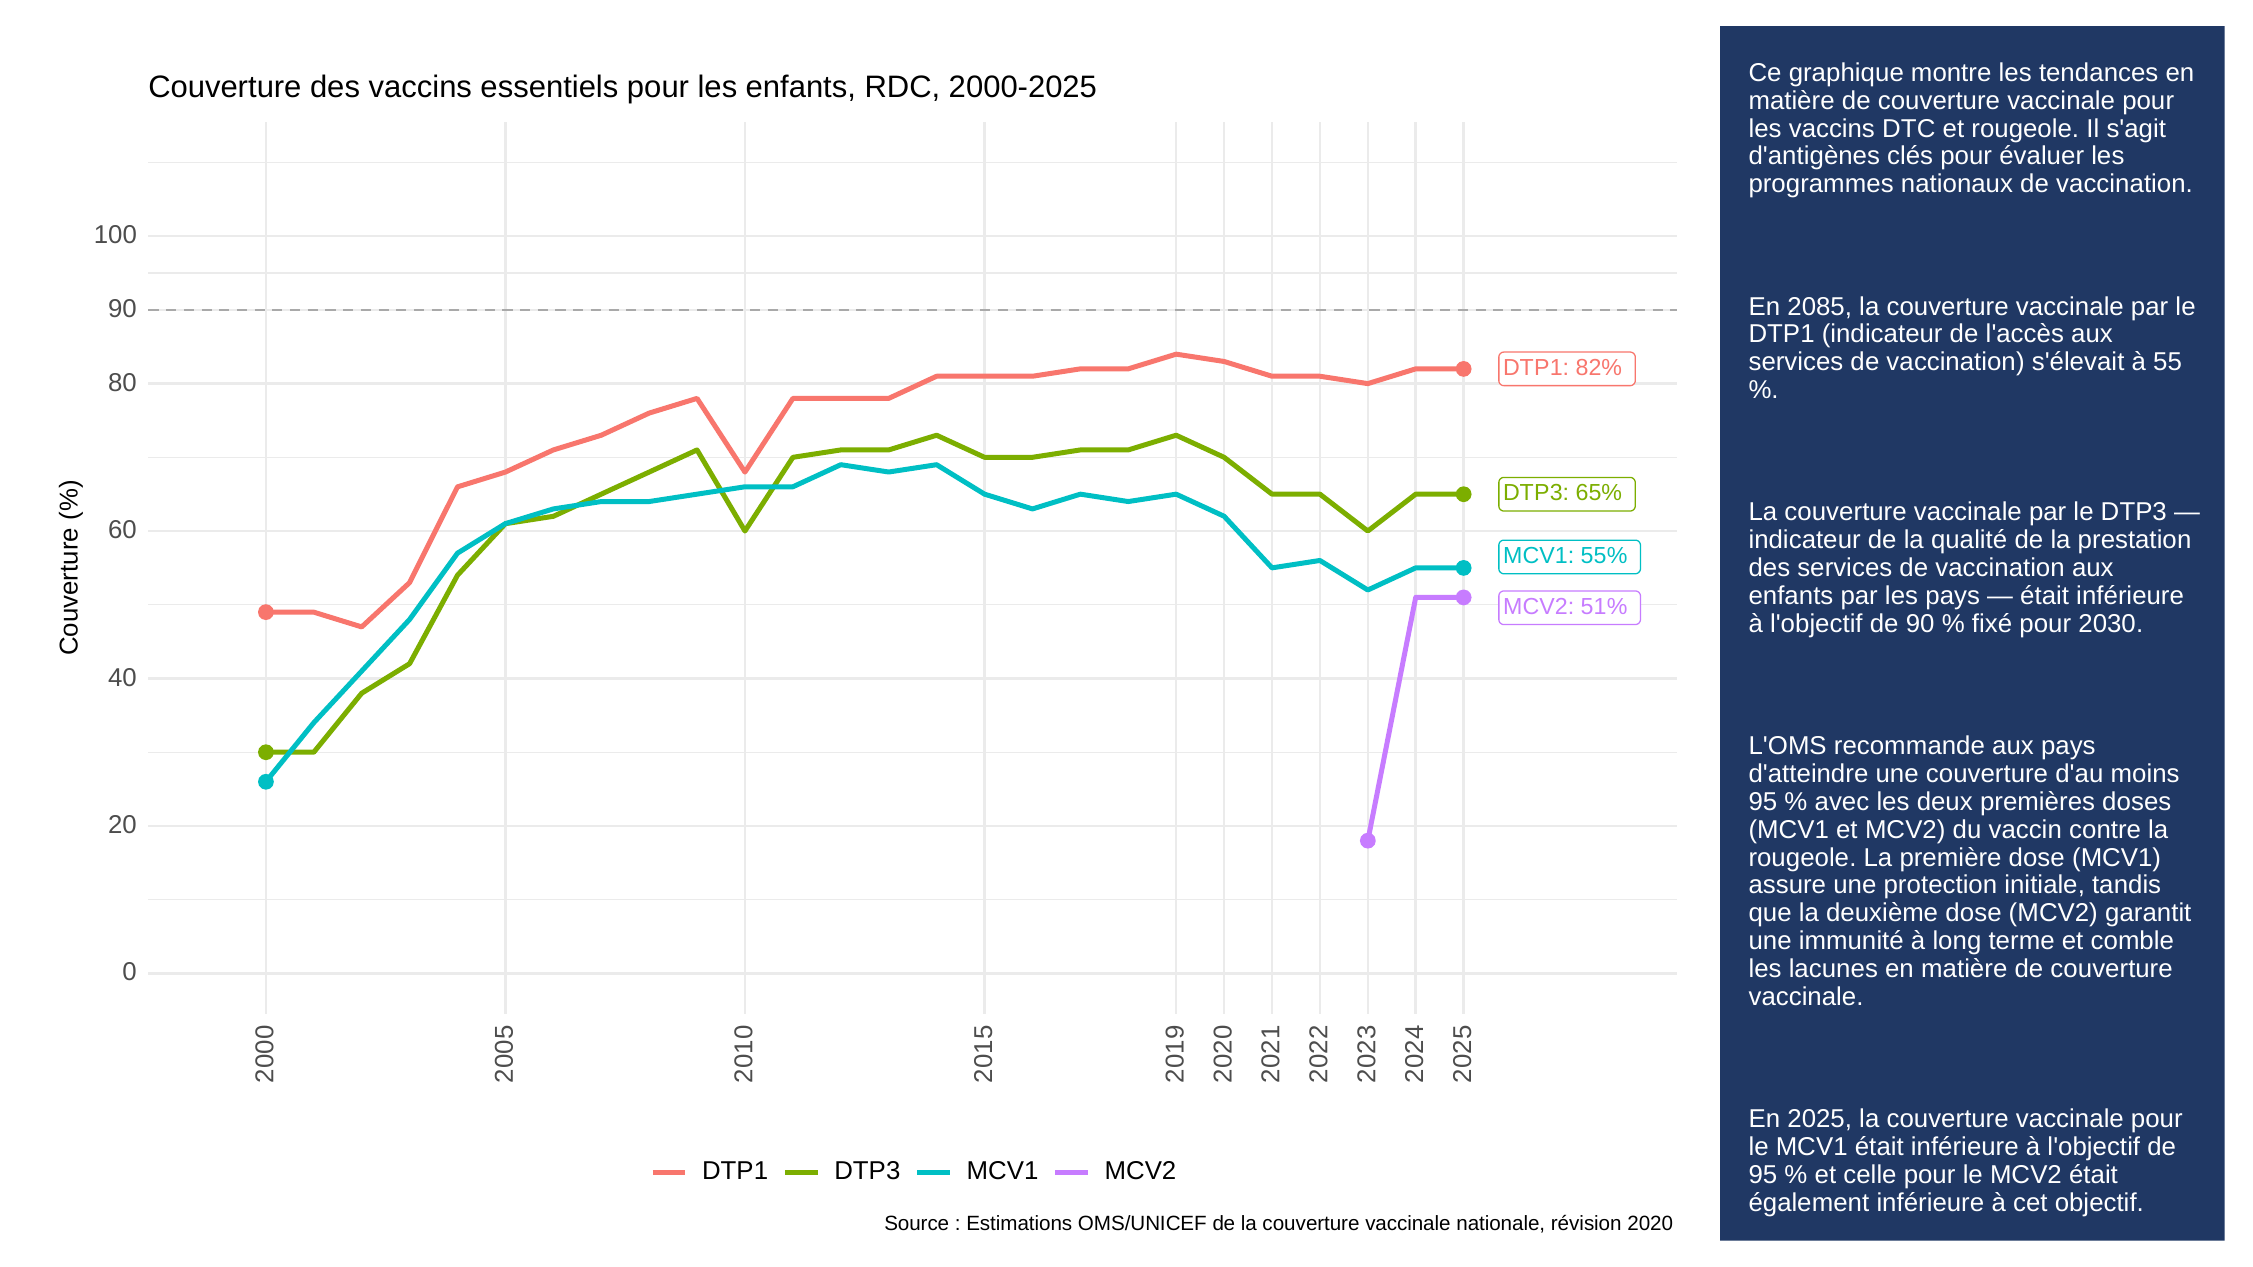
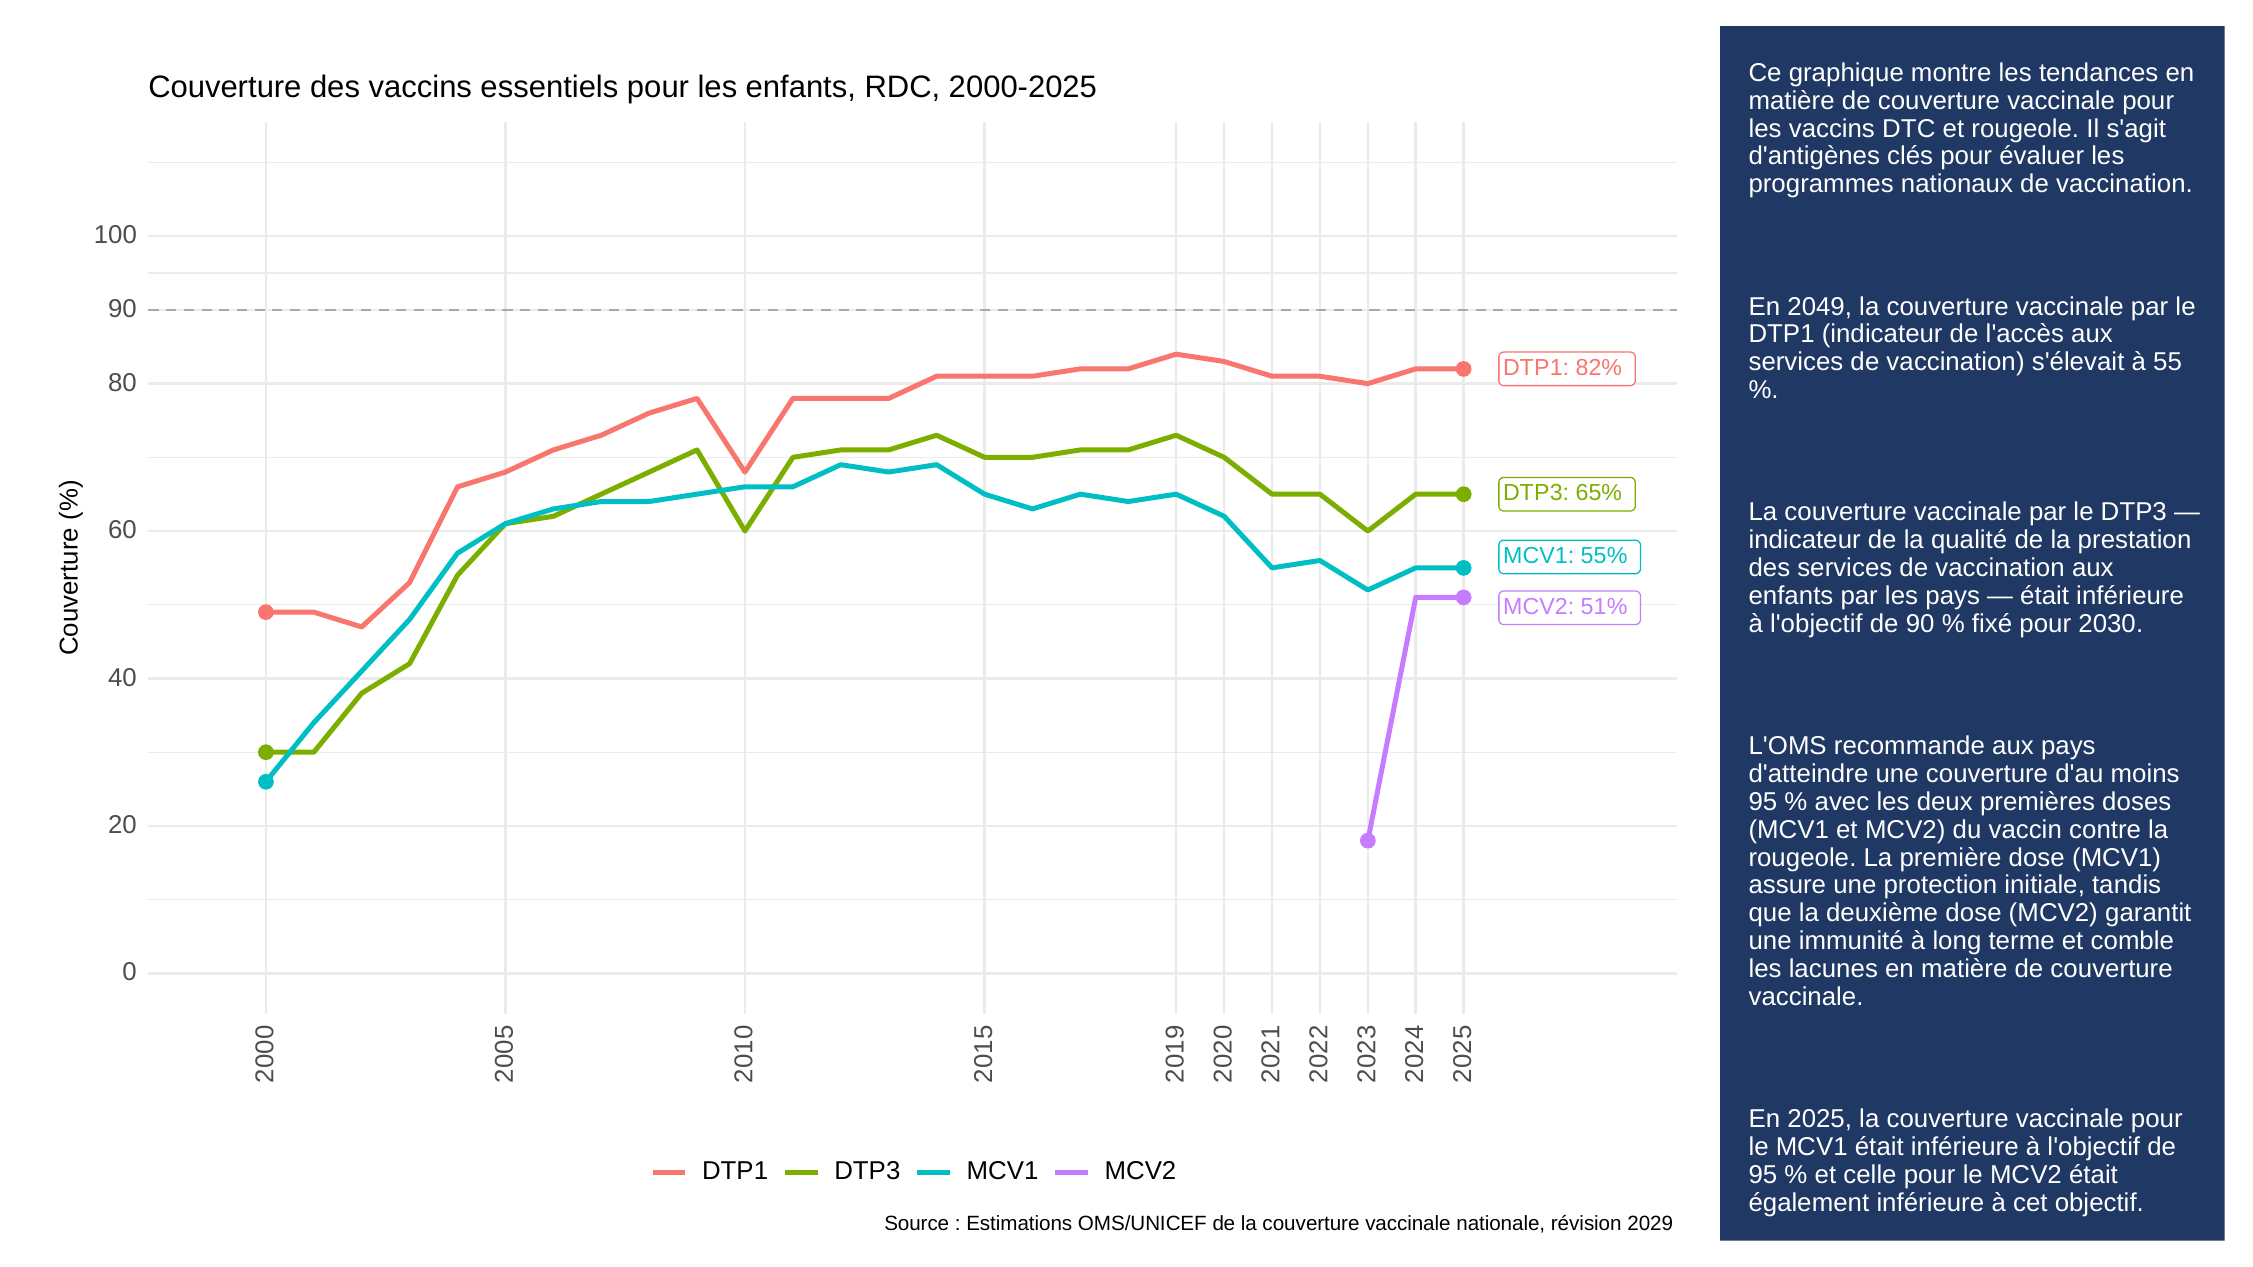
2085: 2085 -> 2049 (1820, 307)
2020: 2020 -> 2029 (1650, 1224)
